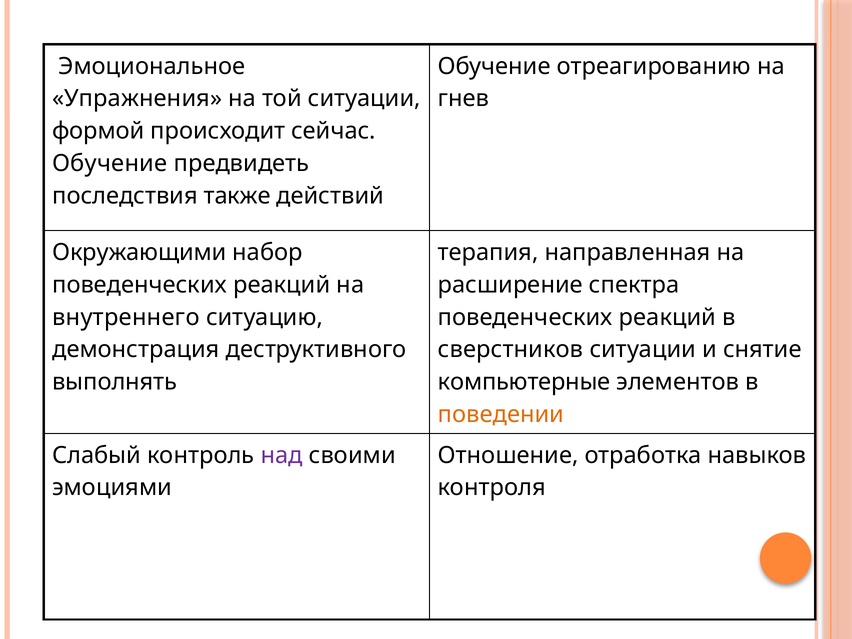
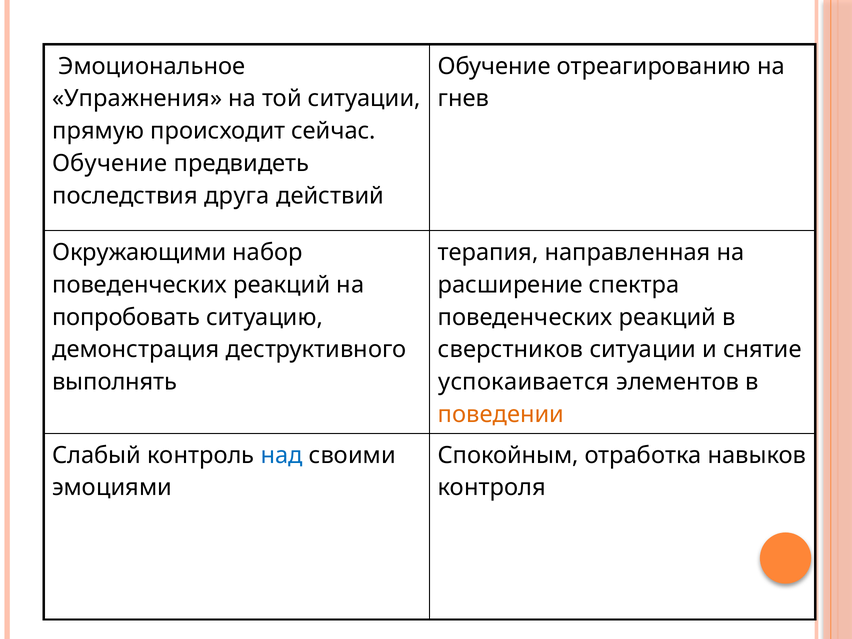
формой: формой -> прямую (98, 131)
также: также -> друга (237, 196)
внутреннего: внутреннего -> попробовать (126, 317)
компьютерные: компьютерные -> успокаивается (524, 382)
над colour: purple -> blue (282, 455)
Отношение: Отношение -> Спокойным (508, 455)
